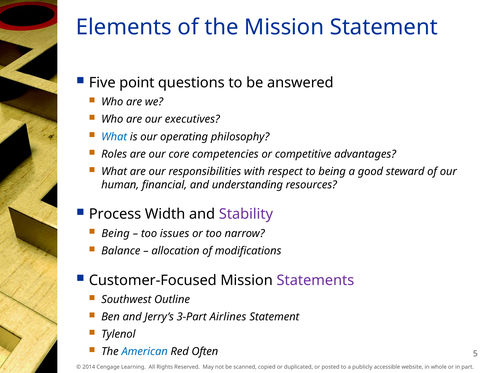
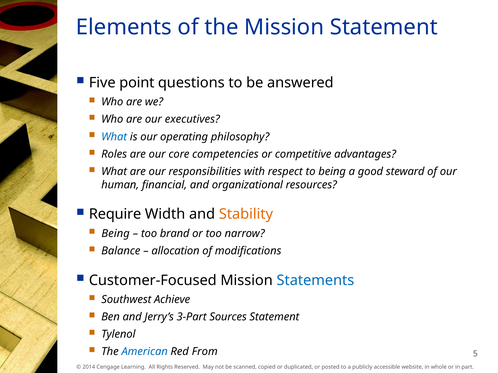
understanding: understanding -> organizational (247, 185)
Process: Process -> Require (115, 214)
Stability colour: purple -> orange (246, 214)
issues: issues -> brand (175, 234)
Statements colour: purple -> blue (315, 281)
Outline: Outline -> Achieve (172, 300)
Airlines: Airlines -> Sources (228, 317)
Often: Often -> From (205, 352)
